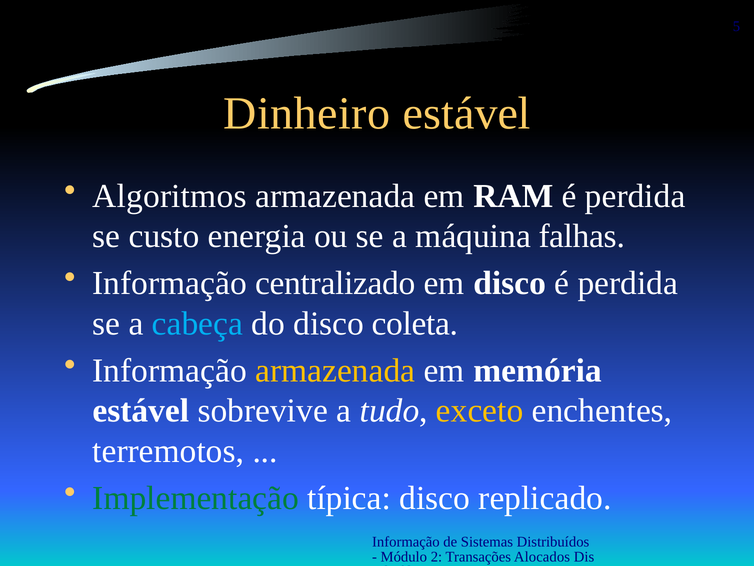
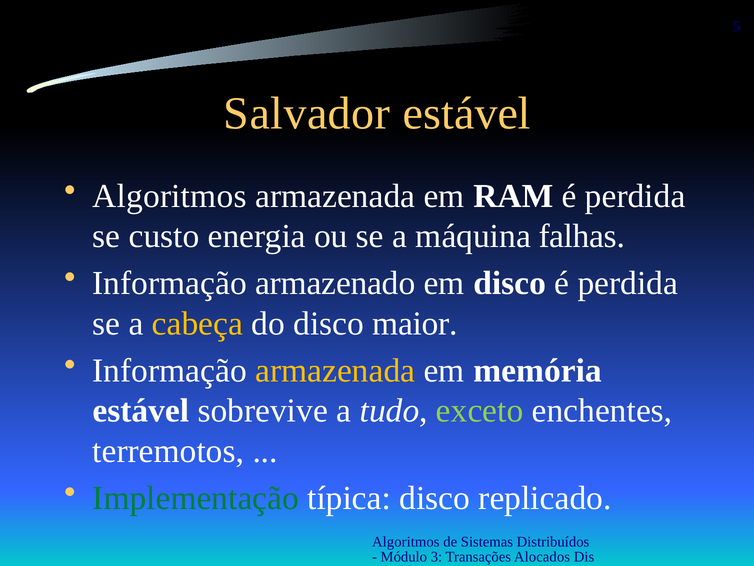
Dinheiro: Dinheiro -> Salvador (307, 113)
centralizado: centralizado -> armazenado (335, 283)
cabeça colour: light blue -> yellow (197, 323)
coleta: coleta -> maior (415, 323)
exceto colour: yellow -> light green (480, 410)
Informação: Informação -> Algoritmos (406, 542)
2: 2 -> 3 (436, 556)
